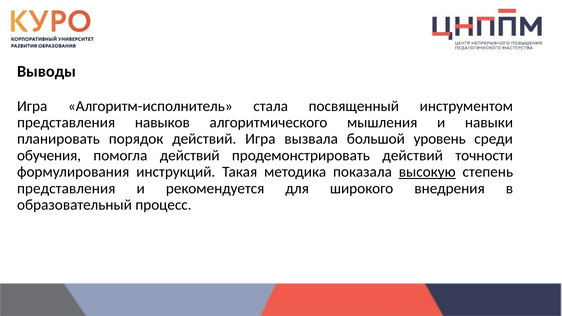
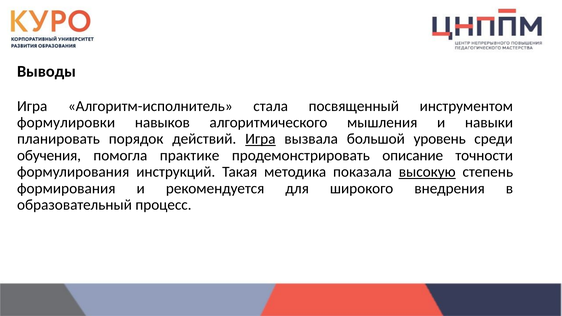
представления: представления -> формулировки (66, 123)
Игра underline: none -> present (260, 139)
помогла действий: действий -> практике (190, 155)
продемонстрировать действий: действий -> описание (413, 155)
представления: представления -> формирования (66, 188)
